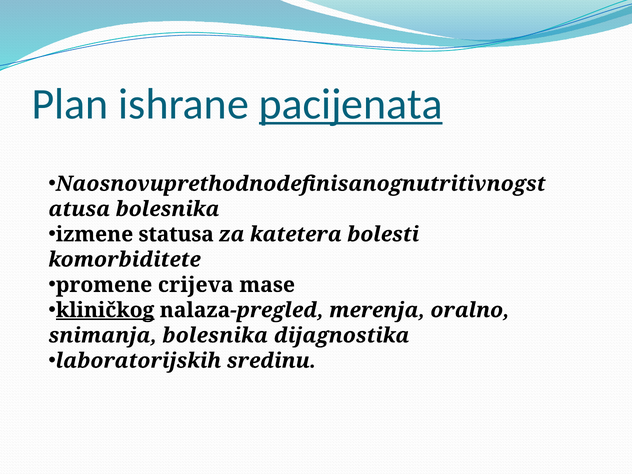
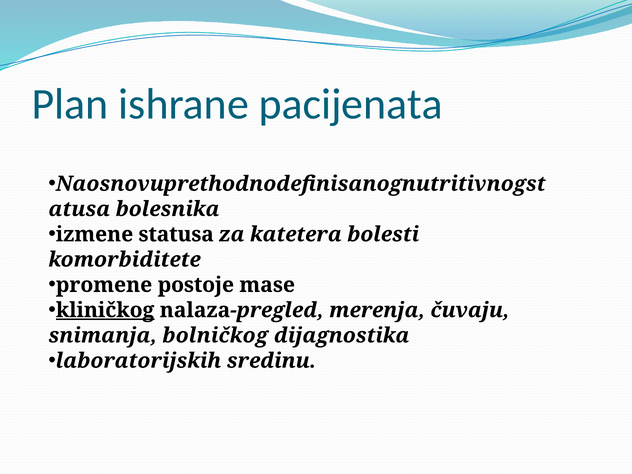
pacijenata underline: present -> none (351, 104)
crijeva: crijeva -> postoje (196, 285)
oralno: oralno -> čuvaju (470, 310)
snimanja bolesnika: bolesnika -> bolničkog (215, 335)
